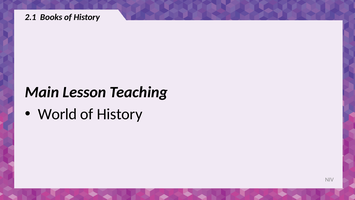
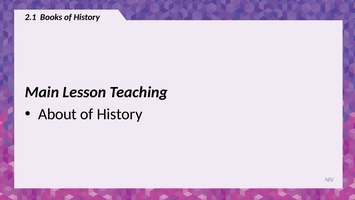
World: World -> About (57, 114)
